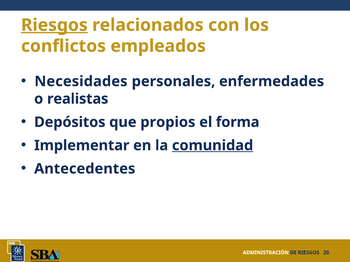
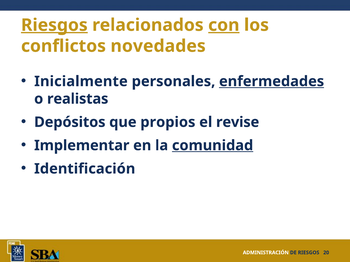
con underline: none -> present (224, 25)
empleados: empleados -> novedades (158, 46)
Necesidades: Necesidades -> Inicialmente (81, 82)
enfermedades underline: none -> present (272, 82)
forma: forma -> revise (238, 122)
Antecedentes: Antecedentes -> Identificación (85, 169)
